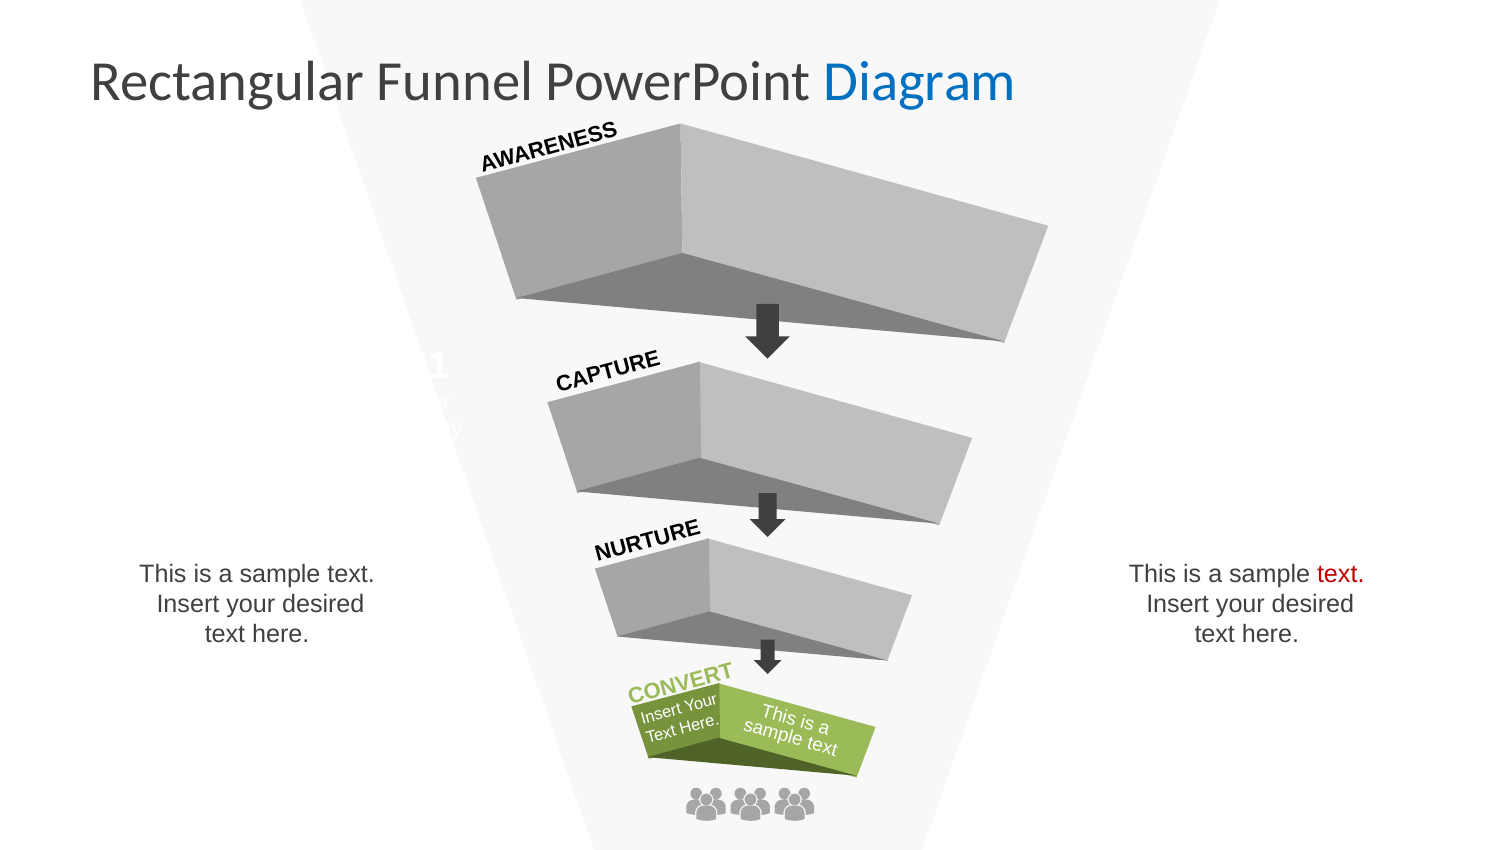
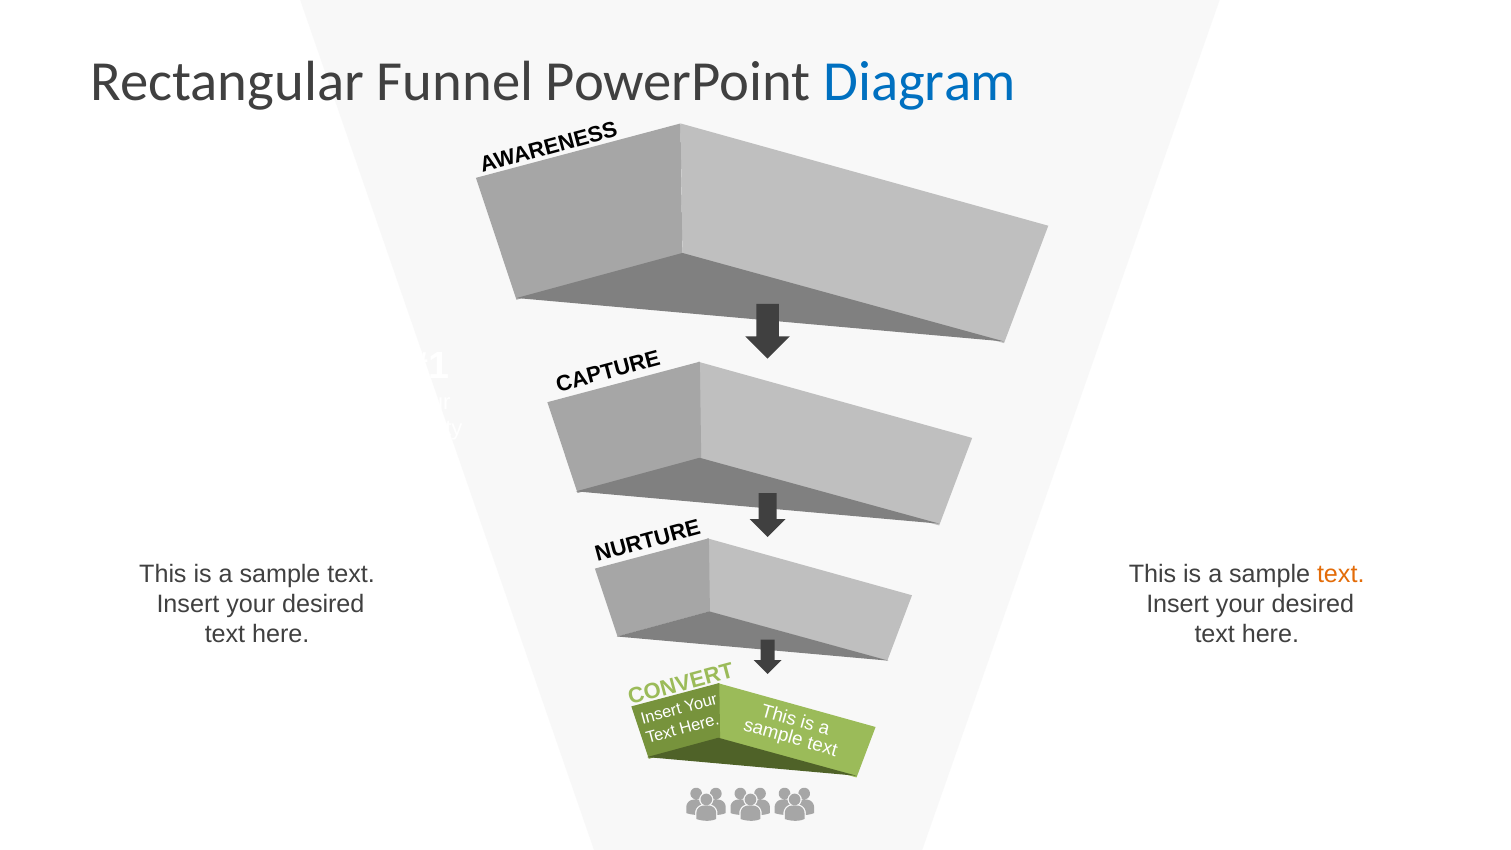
text colour: red -> orange (1341, 574)
